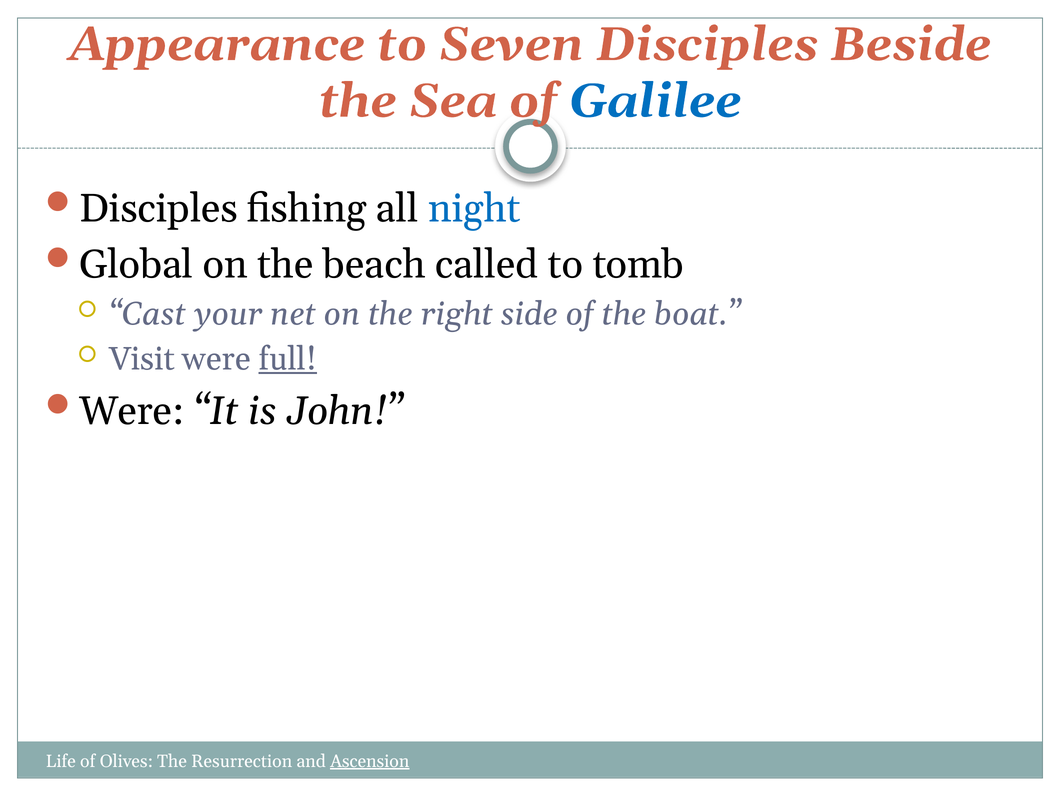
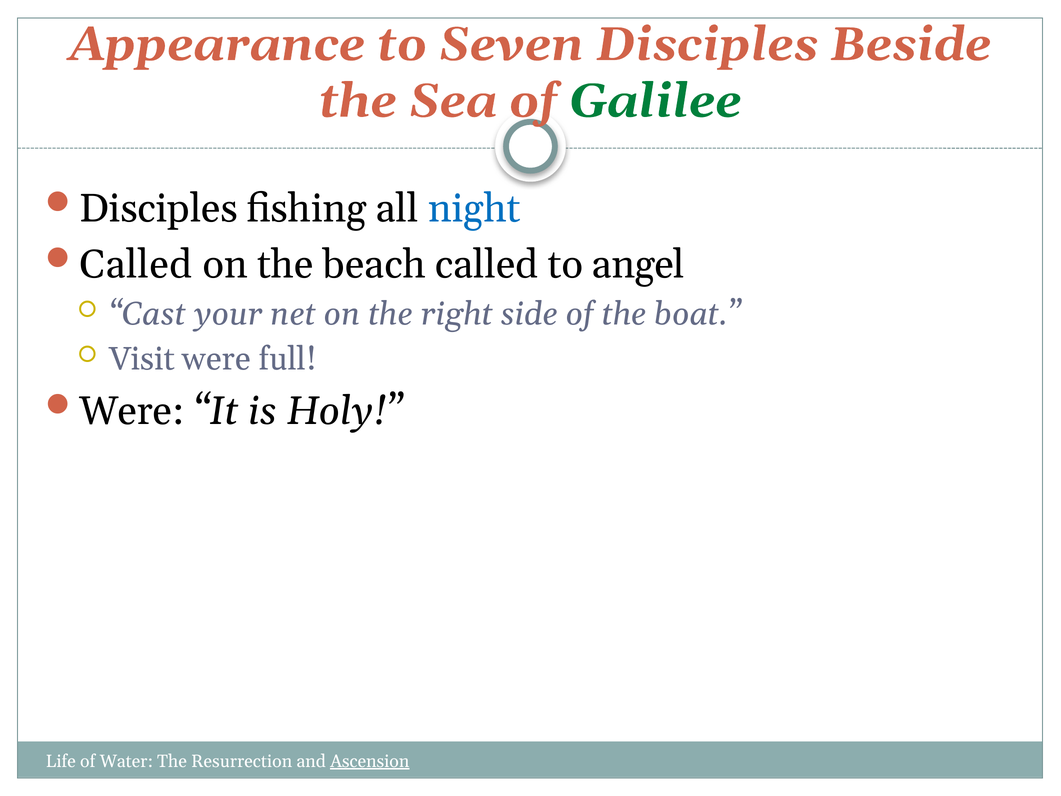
Galilee colour: blue -> green (655, 101)
Global: Global -> Called (136, 264)
tomb: tomb -> angel (638, 264)
full underline: present -> none (288, 359)
John: John -> Holy (344, 411)
Olives: Olives -> Water (126, 761)
